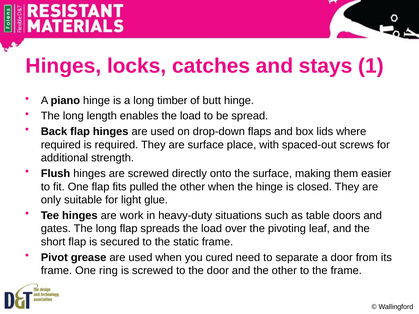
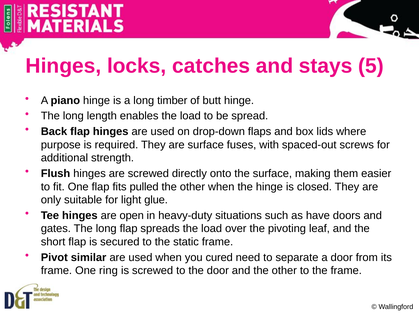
1: 1 -> 5 (371, 66)
required: required -> purpose (61, 145)
place: place -> fuses (242, 145)
work: work -> open (132, 216)
table: table -> have (318, 216)
grease: grease -> similar (89, 258)
